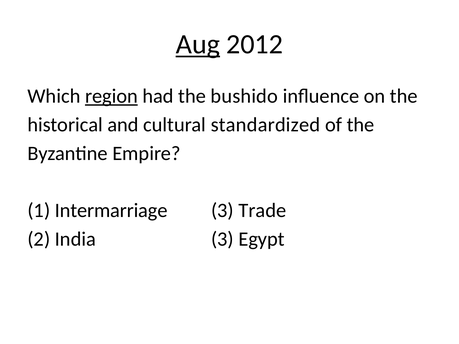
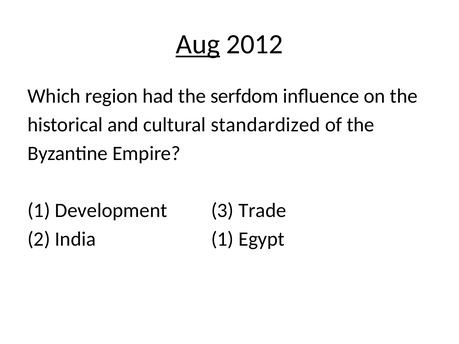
region underline: present -> none (111, 96)
bushido: bushido -> serfdom (244, 96)
Intermarriage: Intermarriage -> Development (111, 211)
India 3: 3 -> 1 (222, 239)
